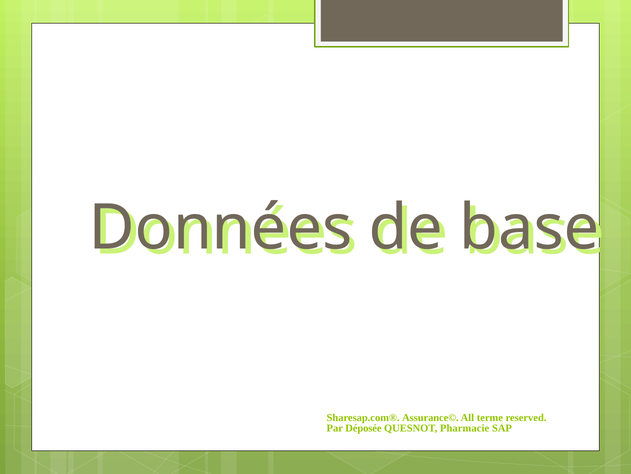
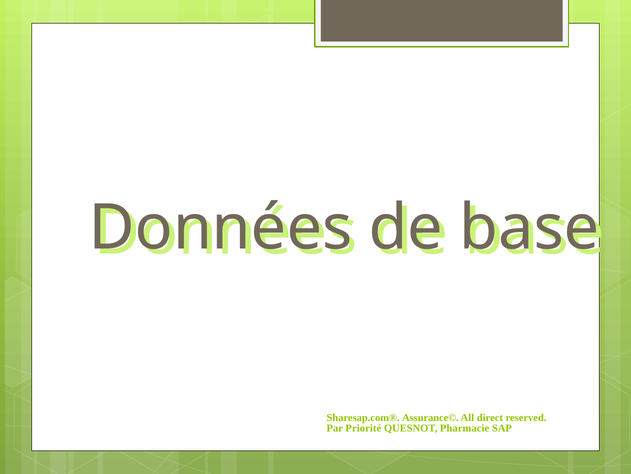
terme: terme -> direct (490, 417)
Déposée: Déposée -> Priorité (363, 428)
